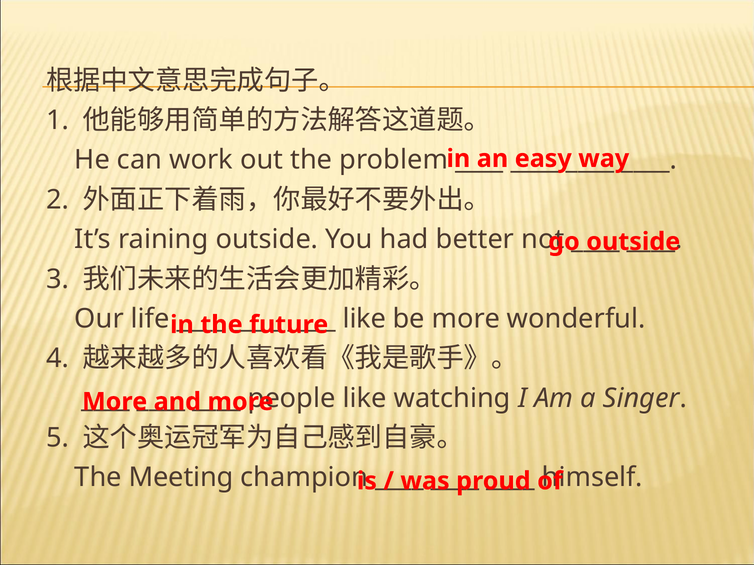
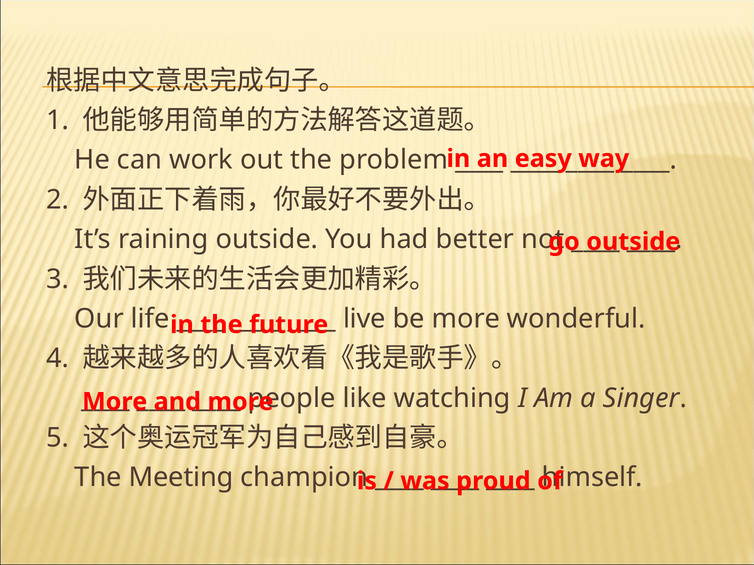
like: like -> live (364, 319)
